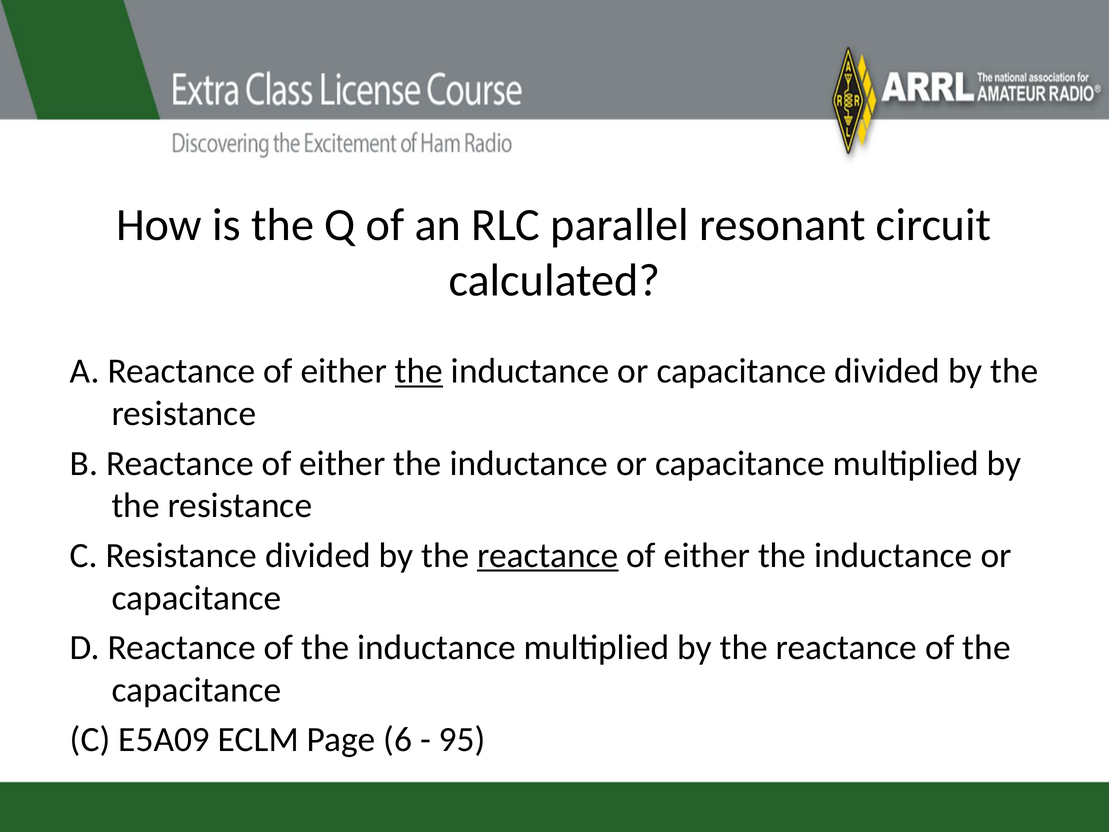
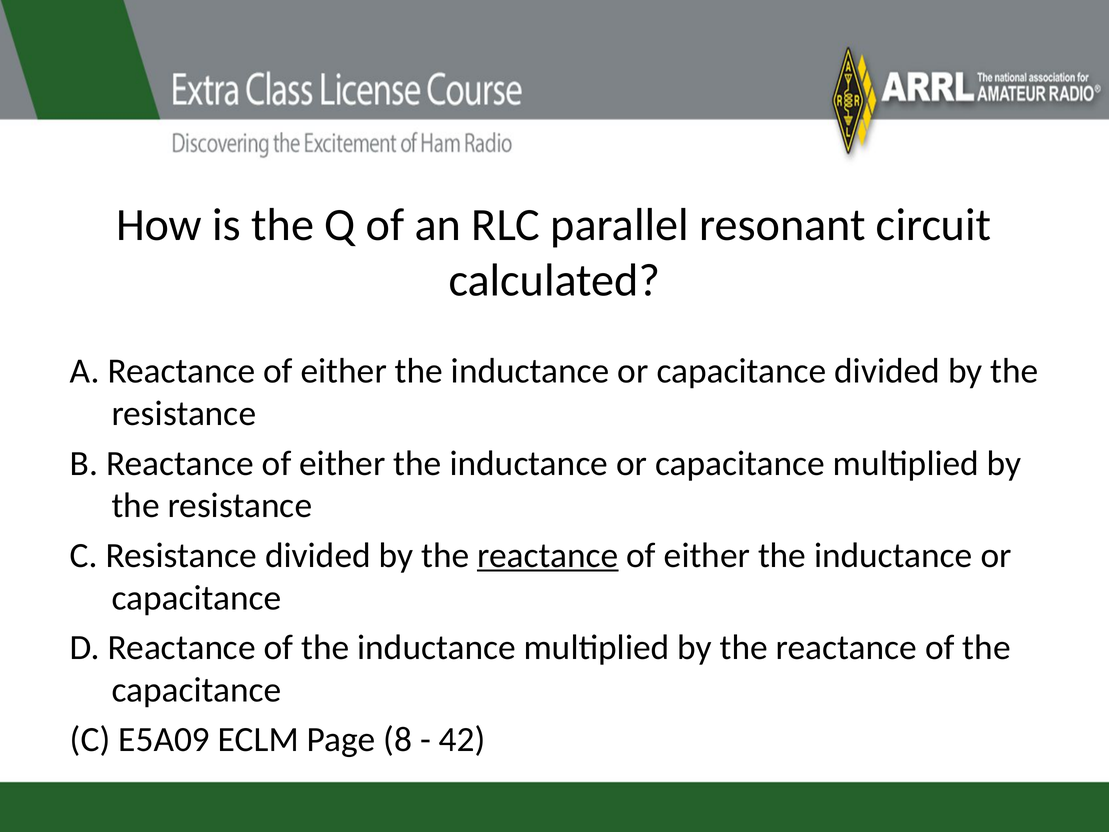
the underline: present -> none (419, 371)
6: 6 -> 8 (398, 739)
95: 95 -> 42 (462, 739)
